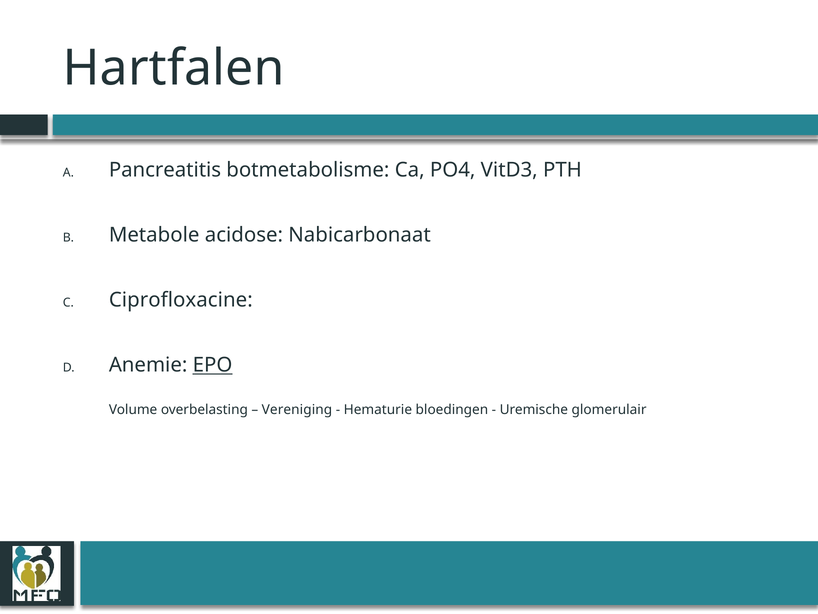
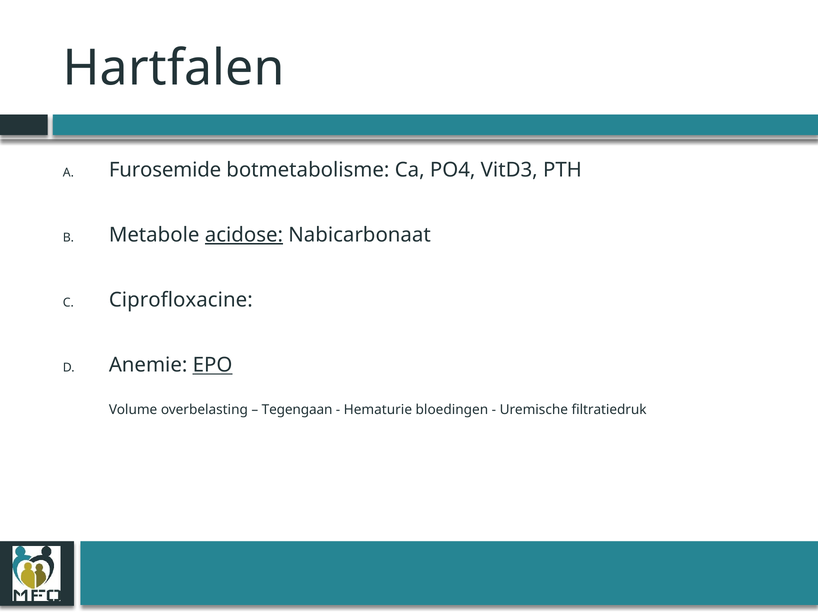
Pancreatitis: Pancreatitis -> Furosemide (165, 170)
acidose underline: none -> present (244, 235)
Vereniging: Vereniging -> Tegengaan (297, 409)
glomerulair: glomerulair -> filtratiedruk (609, 409)
